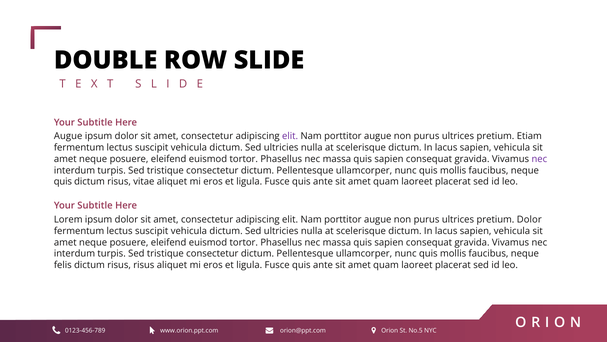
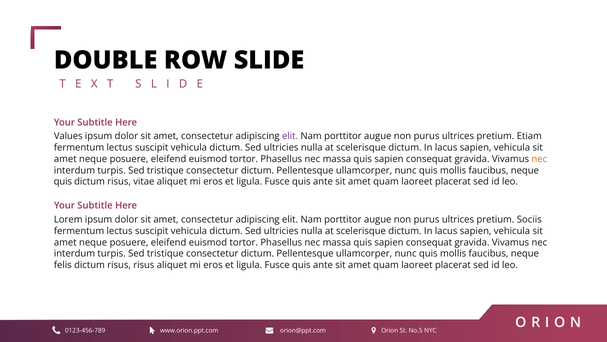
Augue: Augue -> Values (68, 136)
nec colour: purple -> orange (539, 159)
pretium Dolor: Dolor -> Sociis (529, 219)
